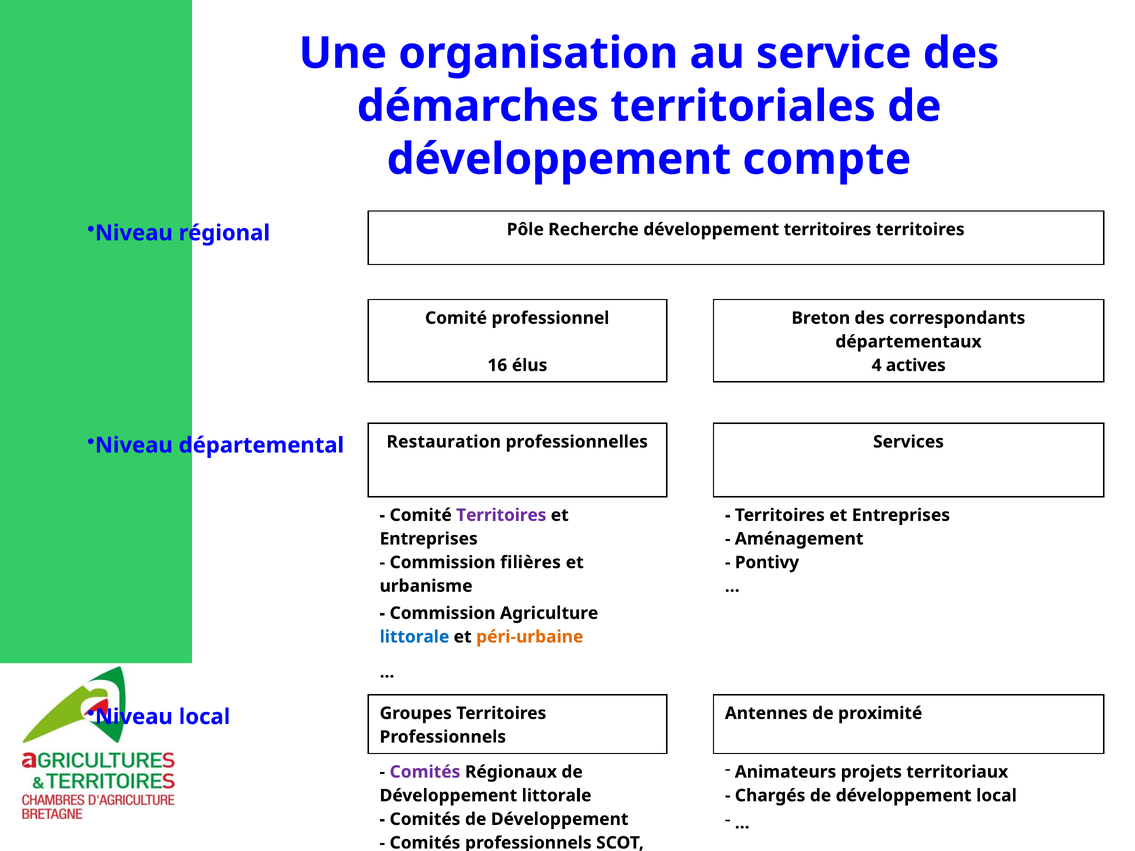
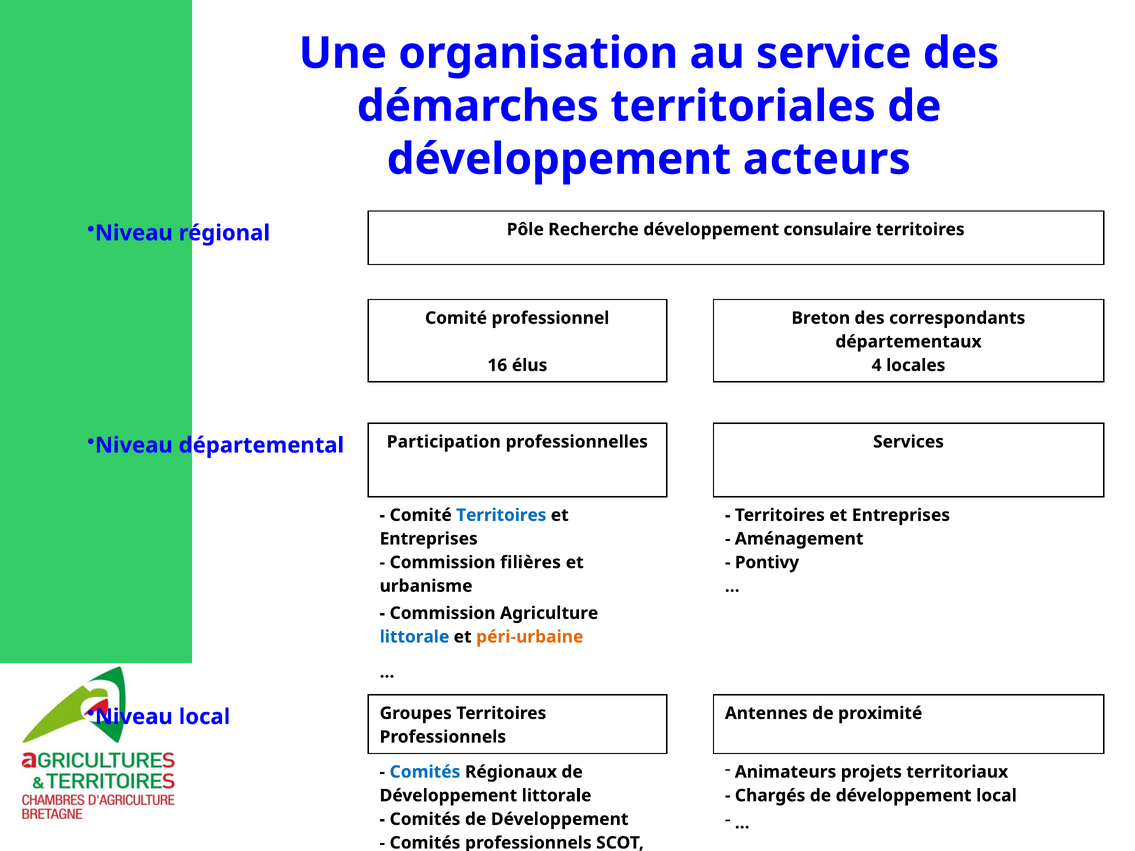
compte: compte -> acteurs (827, 159)
développement territoires: territoires -> consulaire (828, 230)
actives: actives -> locales (916, 365)
Restauration: Restauration -> Participation (444, 442)
Territoires colour: purple -> blue (501, 515)
Comités colour: purple -> blue (425, 772)
